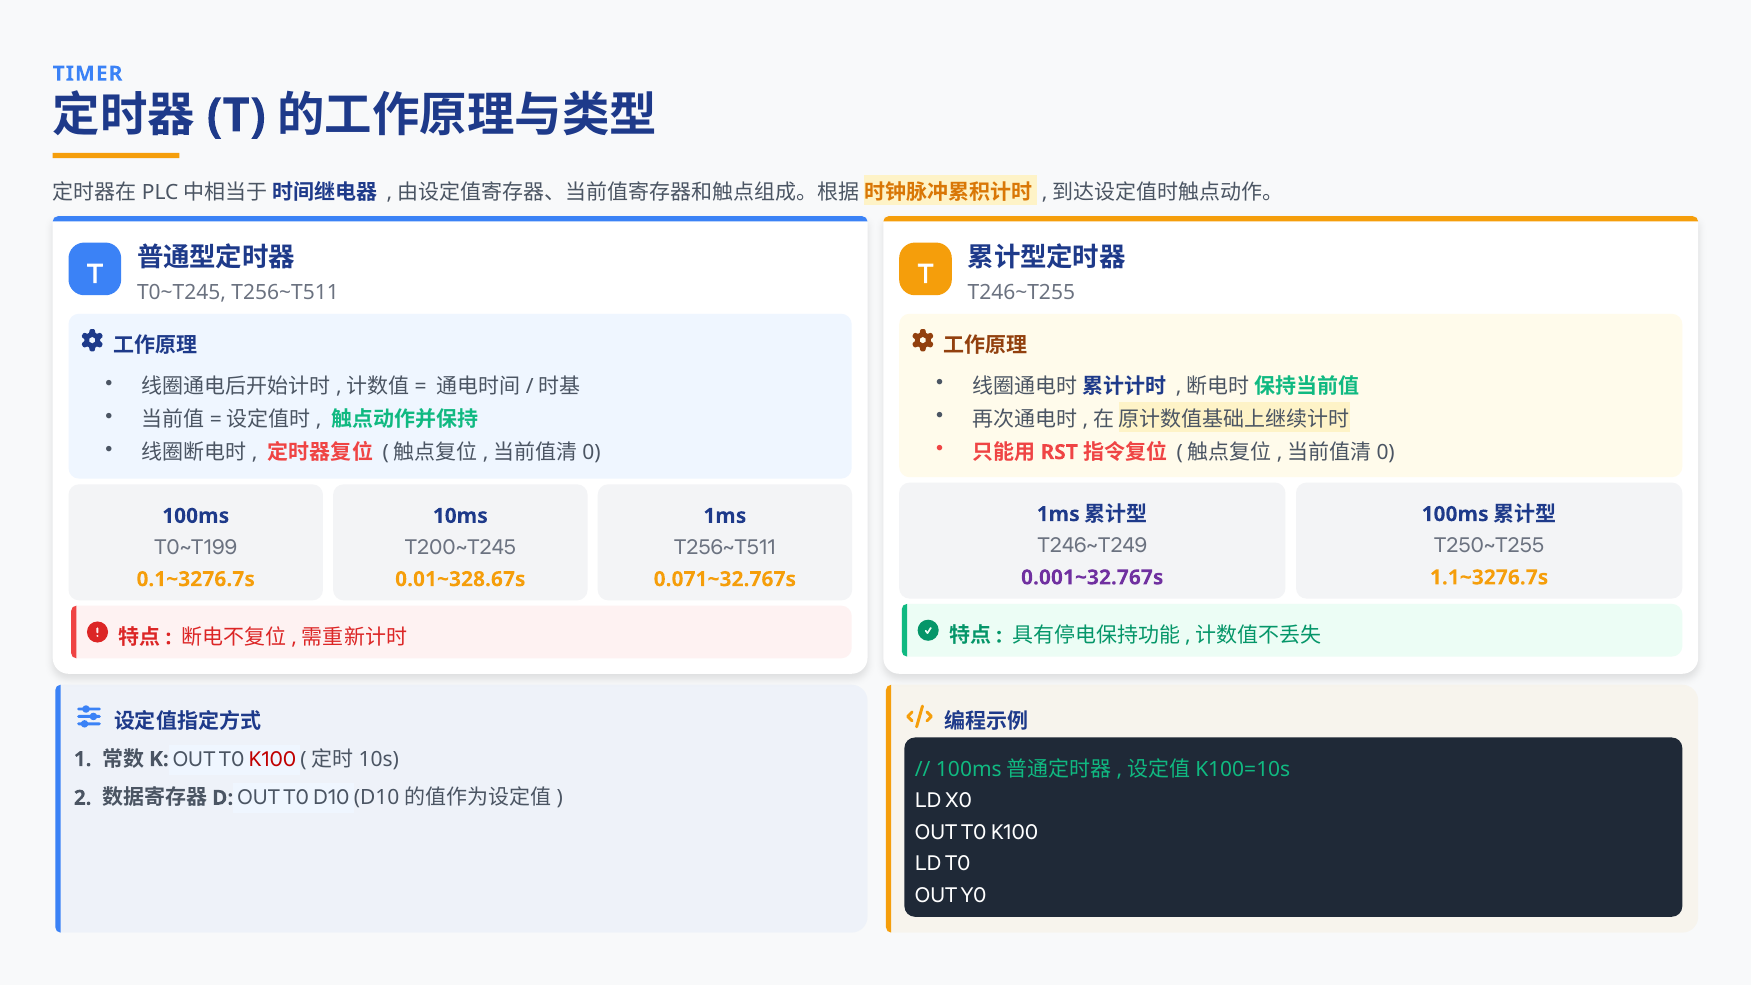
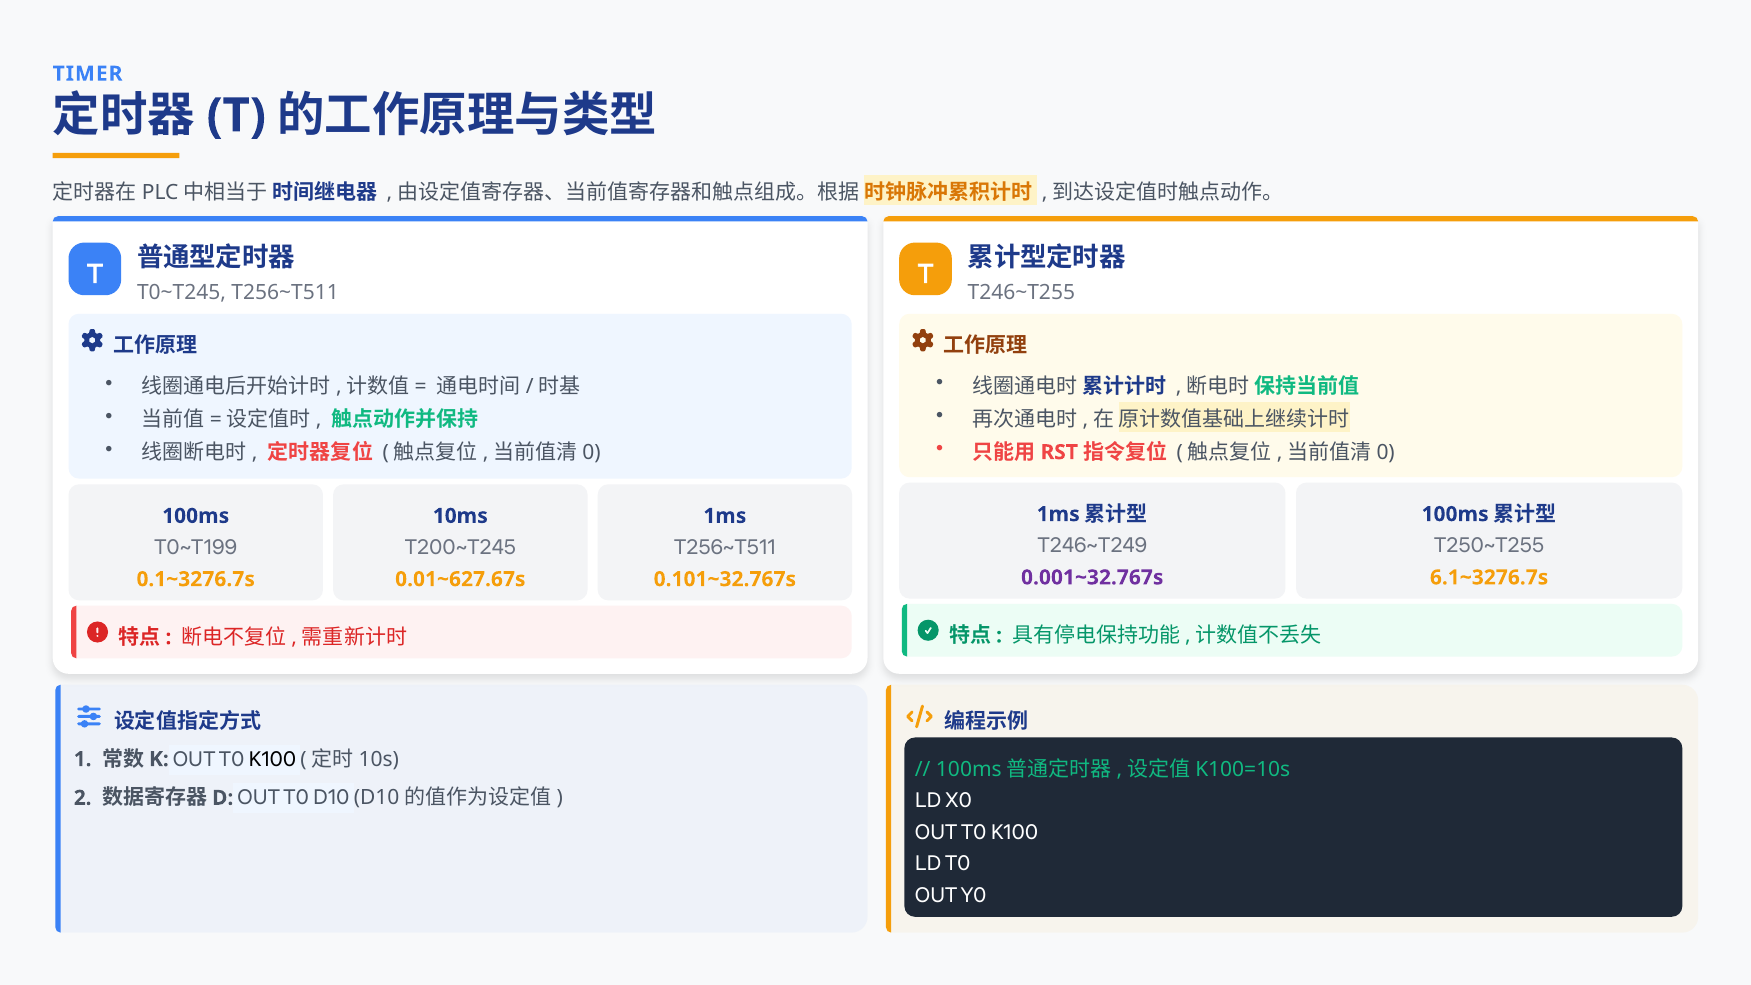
1.1~3276.7s: 1.1~3276.7s -> 6.1~3276.7s (1489, 577)
0.01~328.67s: 0.01~328.67s -> 0.01~627.67s (460, 579)
0.071~32.767s: 0.071~32.767s -> 0.101~32.767s (725, 579)
K100 colour: red -> black (272, 759)
